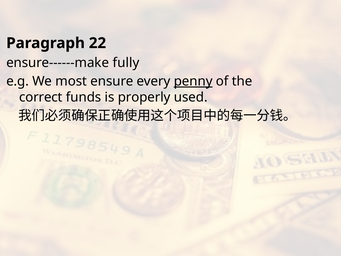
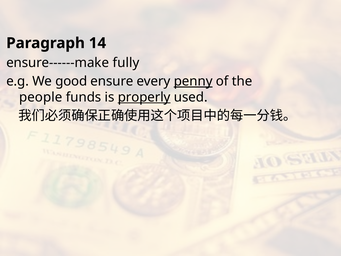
22: 22 -> 14 (97, 43)
most: most -> good (71, 81)
correct: correct -> people (41, 97)
properly underline: none -> present (144, 97)
